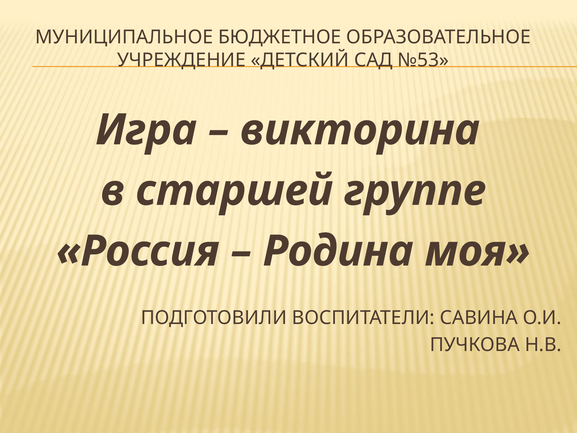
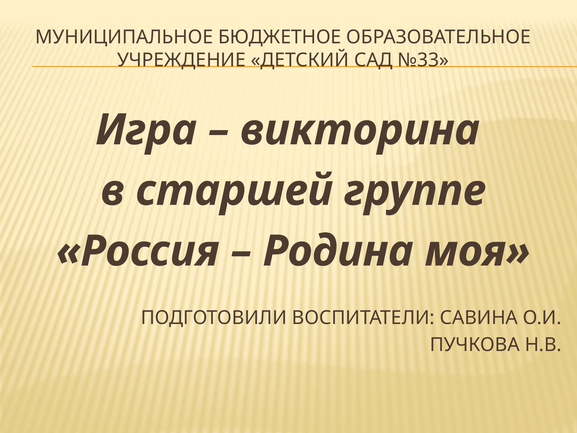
№53: №53 -> №33 (423, 60)
